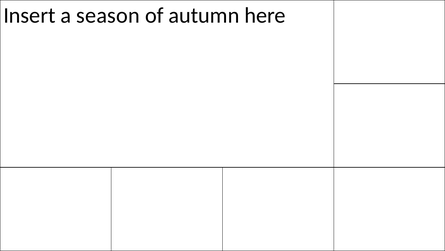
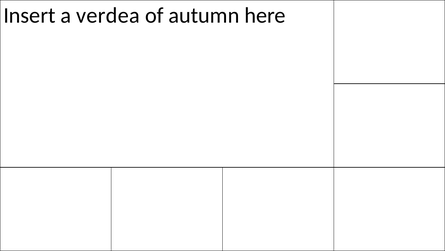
season: season -> verdea (108, 16)
